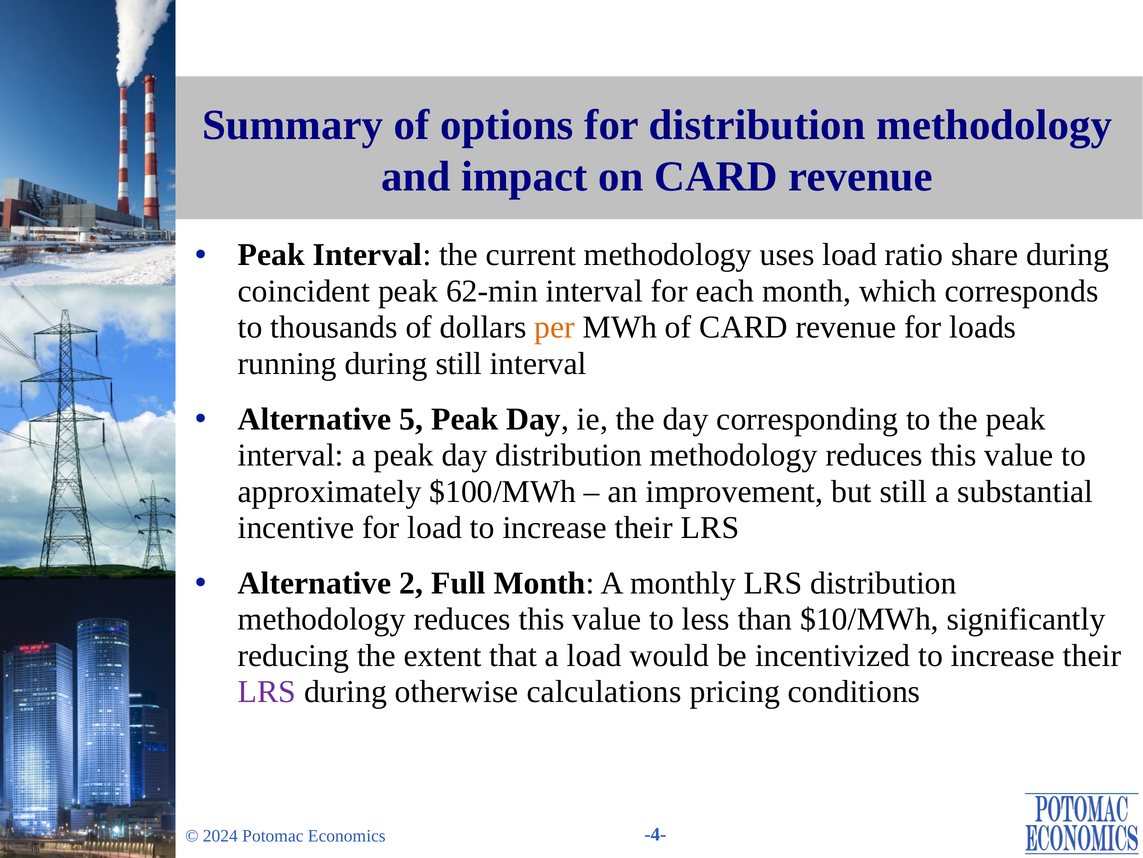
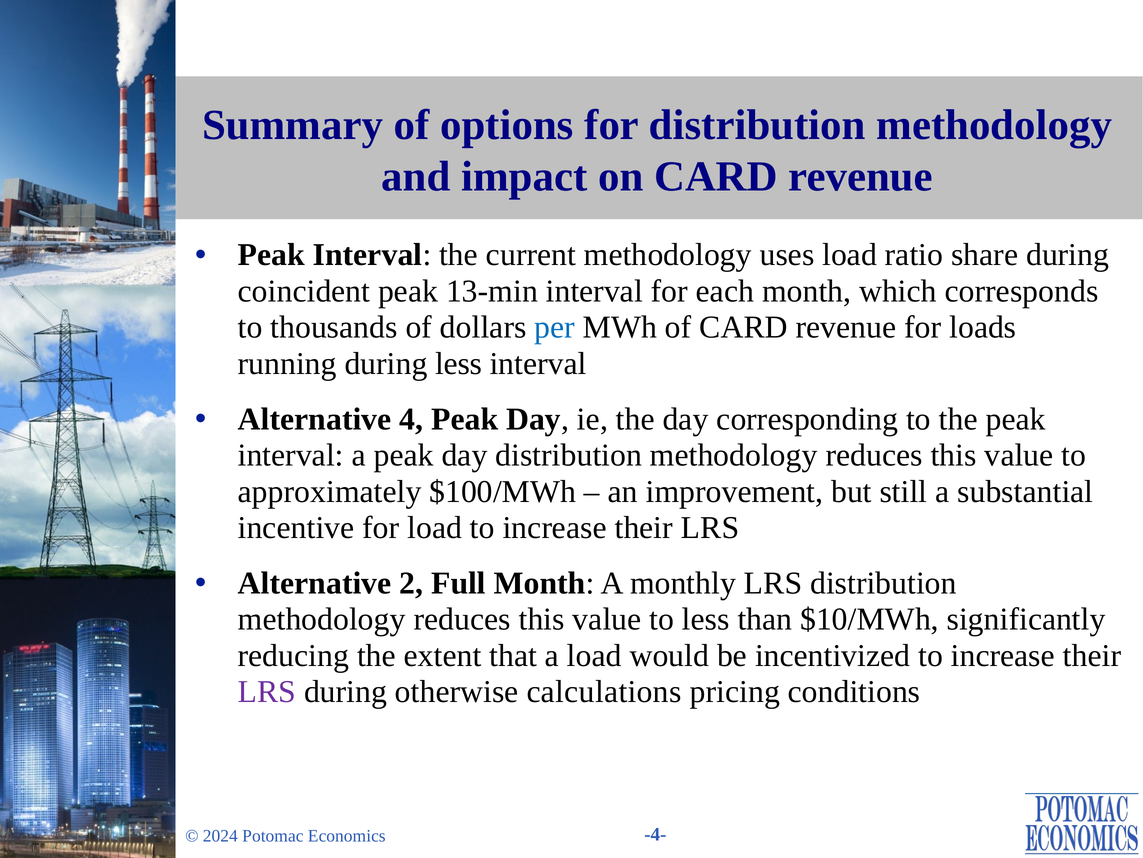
62-min: 62-min -> 13-min (492, 291)
per colour: orange -> blue (555, 327)
during still: still -> less (459, 363)
5: 5 -> 4 (411, 419)
